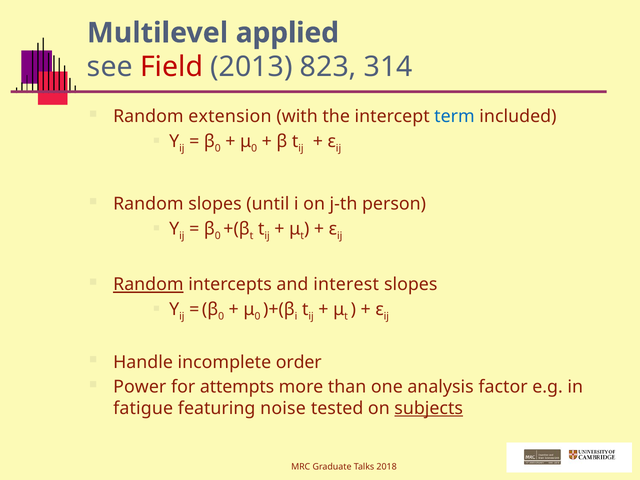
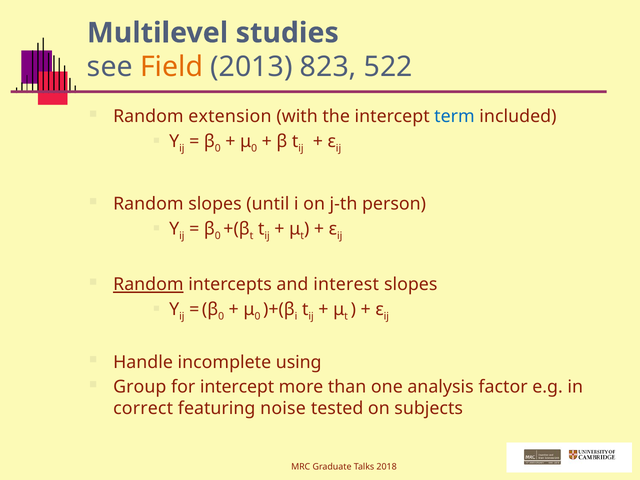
applied: applied -> studies (287, 33)
Field colour: red -> orange (172, 67)
314: 314 -> 522 (388, 67)
order: order -> using (299, 362)
Power: Power -> Group (140, 387)
for attempts: attempts -> intercept (237, 387)
fatigue: fatigue -> correct (143, 408)
subjects underline: present -> none (429, 408)
